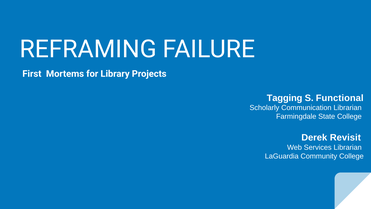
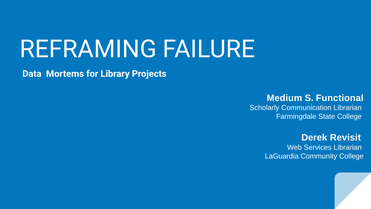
First: First -> Data (32, 74)
Tagging: Tagging -> Medium (284, 98)
